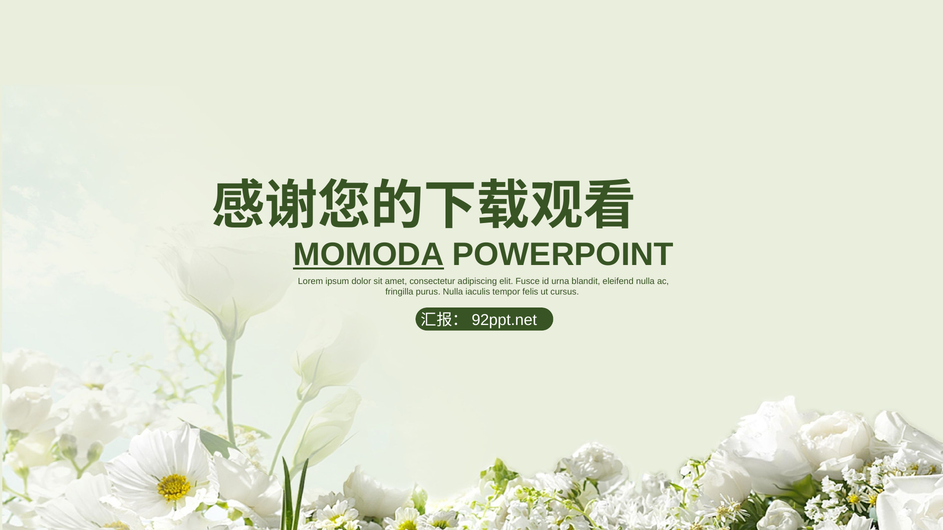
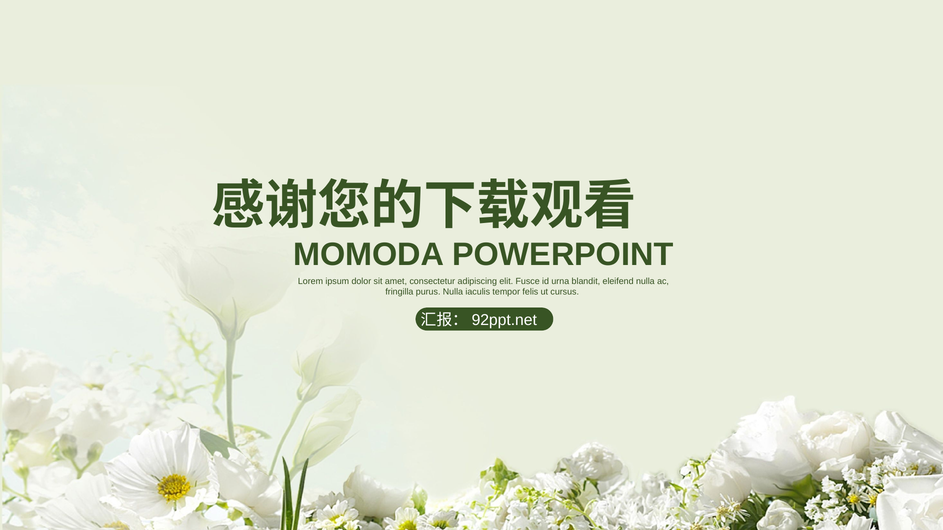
MOMODA underline: present -> none (369, 255)
